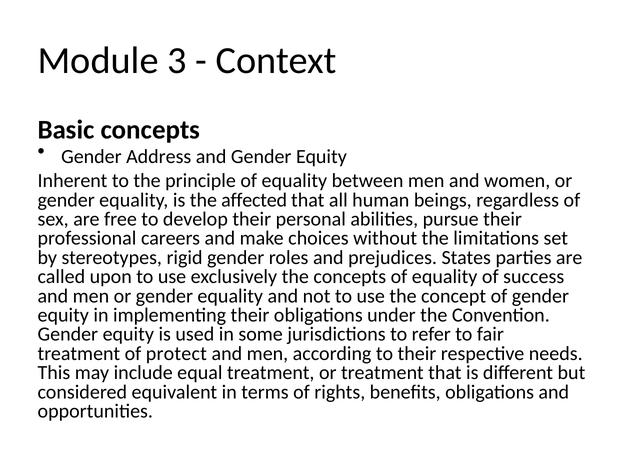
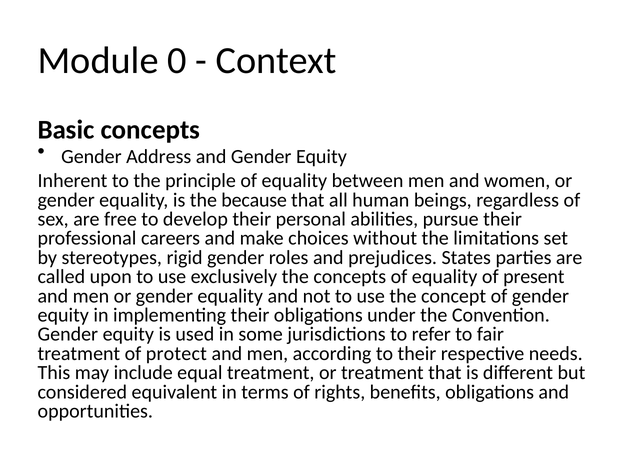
3: 3 -> 0 (177, 61)
affected: affected -> because (254, 200)
success: success -> present (534, 277)
